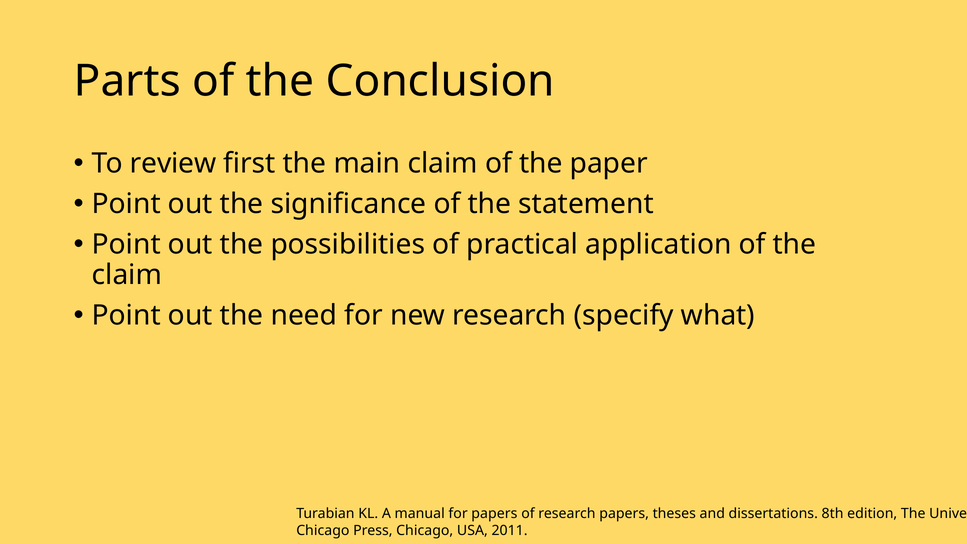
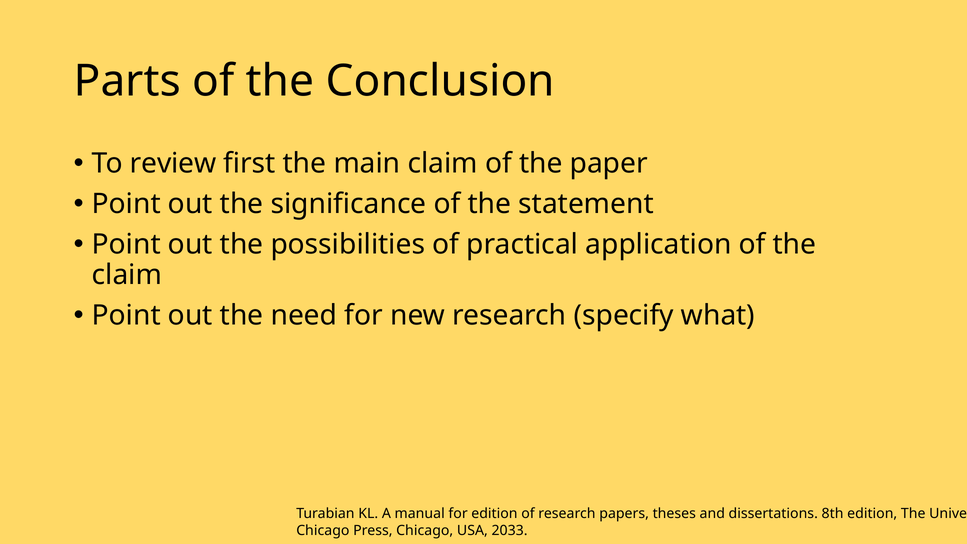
for papers: papers -> edition (494, 514)
2011: 2011 -> 2033 (510, 531)
